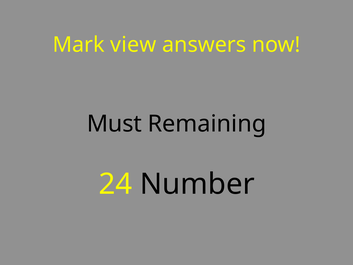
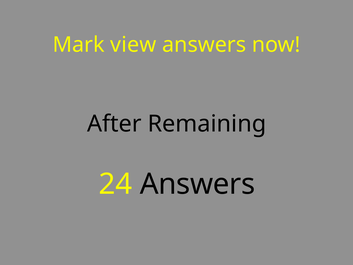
Must: Must -> After (114, 124)
24 Number: Number -> Answers (197, 184)
